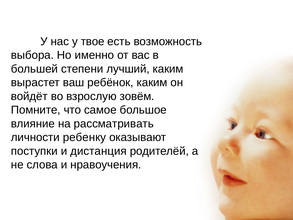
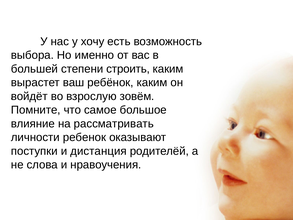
твое: твое -> хочу (93, 41)
лучший: лучший -> строить (128, 69)
ребенку: ребенку -> ребенок (84, 137)
